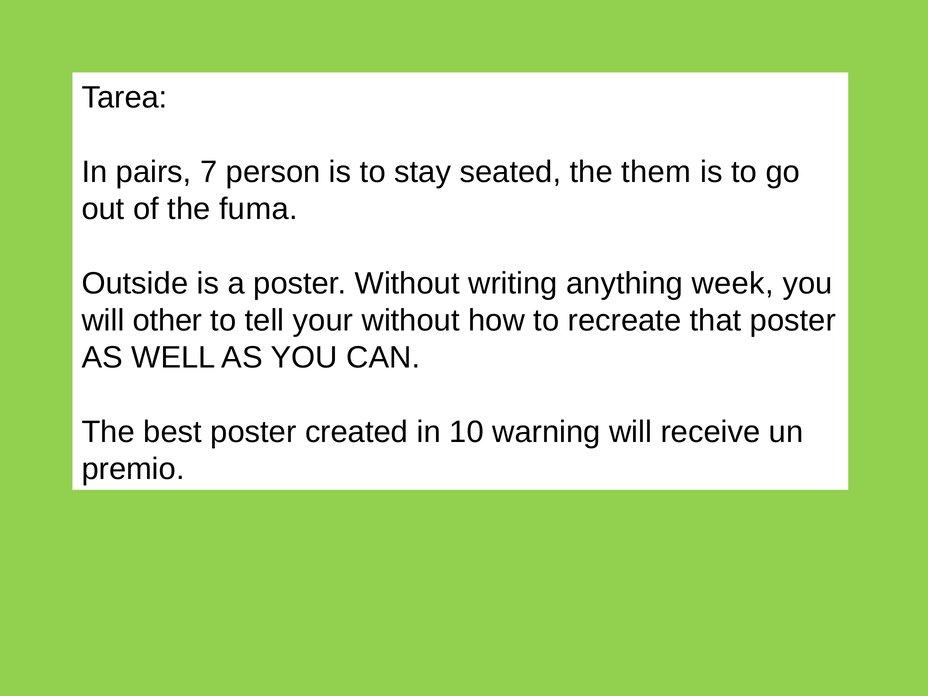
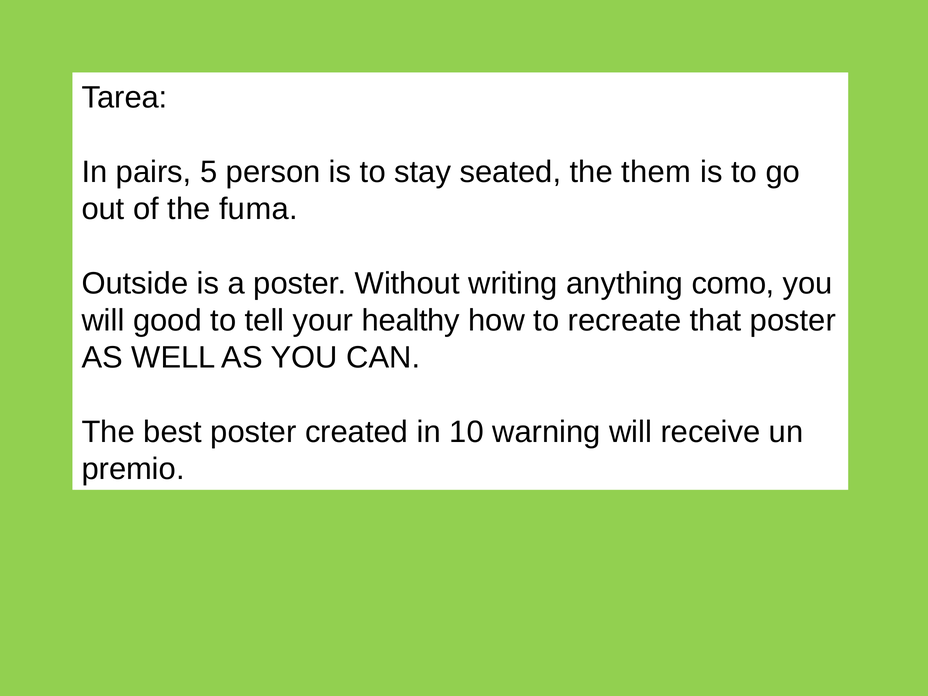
7: 7 -> 5 (209, 172)
week: week -> como (733, 283)
other: other -> good (167, 320)
your without: without -> healthy (411, 320)
